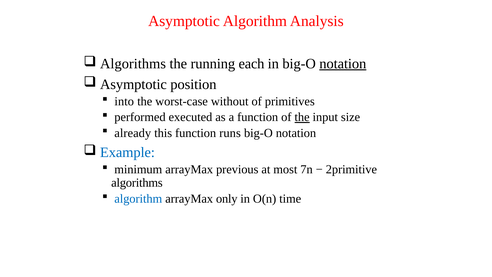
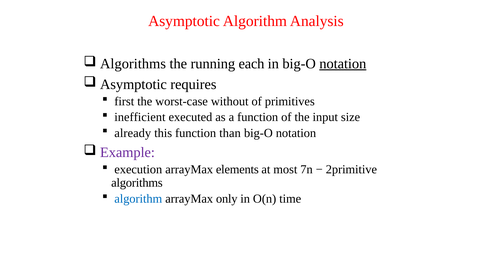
position: position -> requires (193, 84)
into: into -> first (124, 101)
performed: performed -> inefficient (140, 117)
the underline: present -> none (302, 117)
runs: runs -> than (230, 133)
Example colour: blue -> purple (127, 152)
minimum: minimum -> execution (138, 169)
previous: previous -> elements (237, 169)
